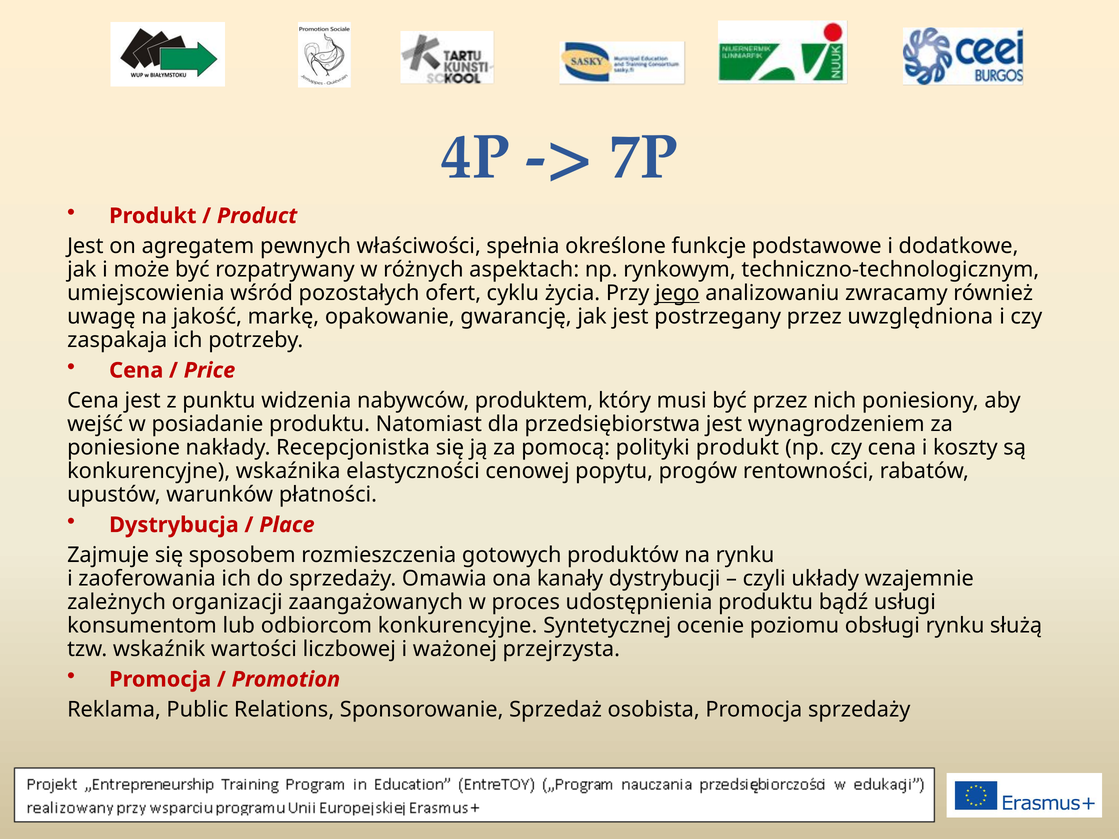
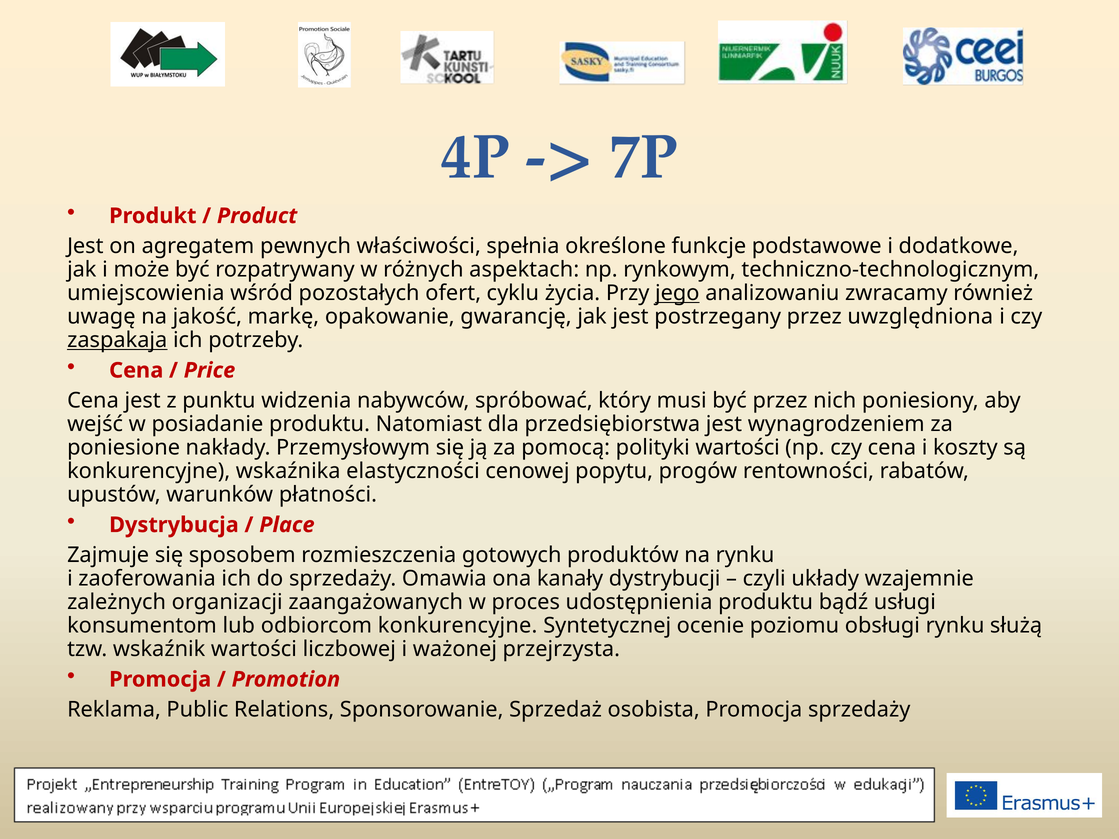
zaspakaja underline: none -> present (117, 340)
produktem: produktem -> spróbować (534, 401)
Recepcjonistka: Recepcjonistka -> Przemysłowym (353, 448)
polityki produkt: produkt -> wartości (738, 448)
